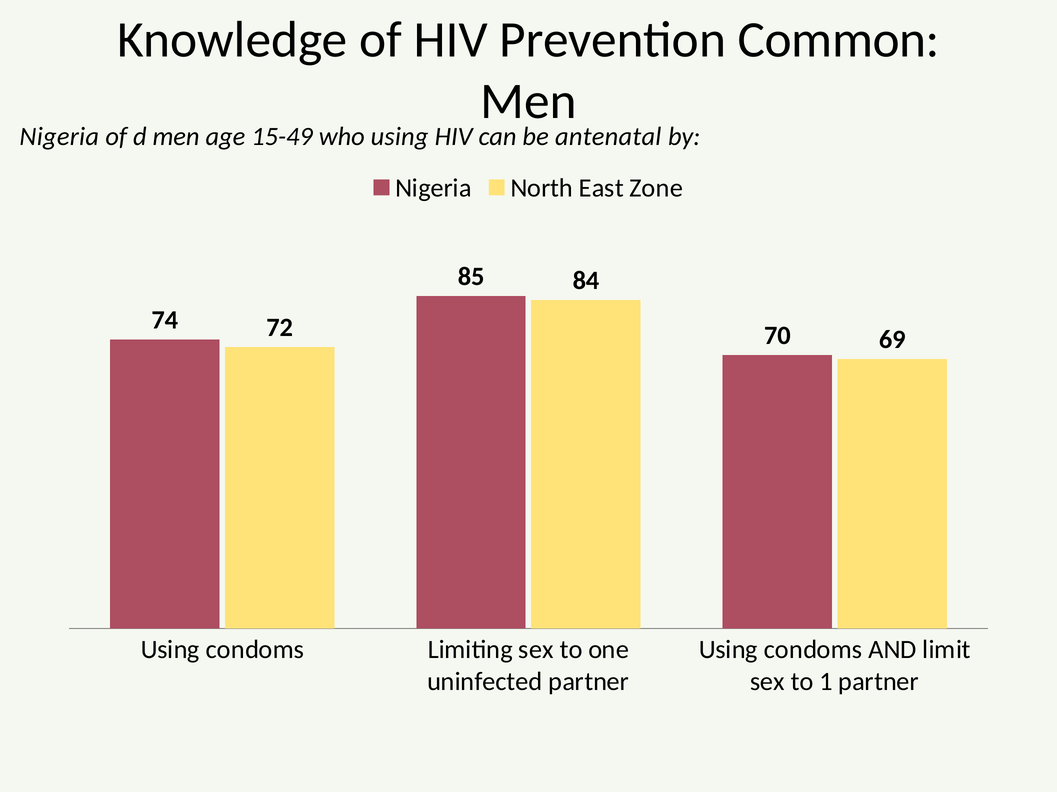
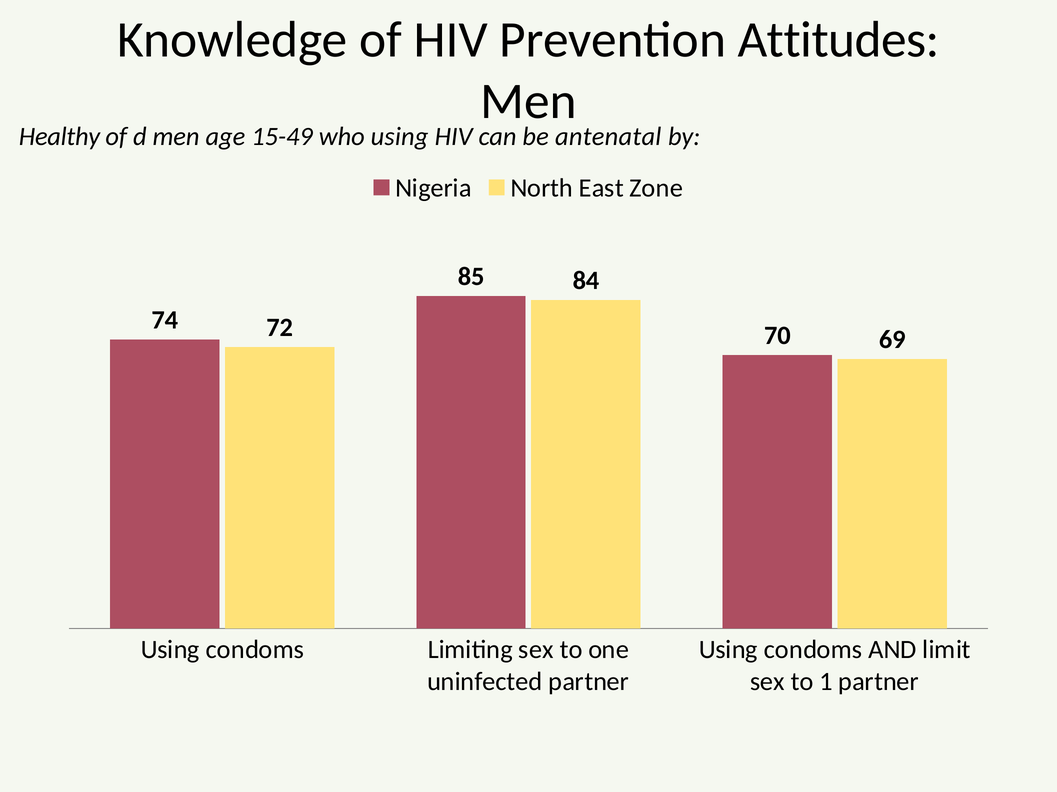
Common: Common -> Attitudes (839, 40)
Nigeria: Nigeria -> Healthy (59, 137)
